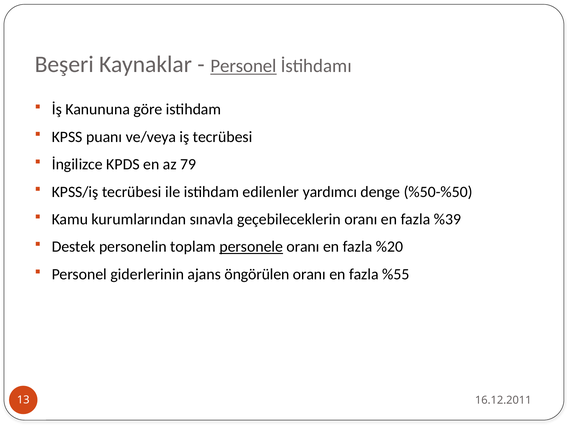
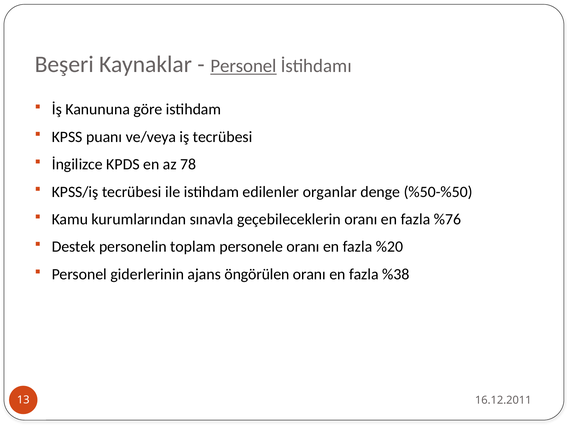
79: 79 -> 78 (188, 164)
yardımcı: yardımcı -> organlar (330, 192)
%39: %39 -> %76 (447, 219)
personele underline: present -> none (251, 247)
%55: %55 -> %38 (396, 274)
